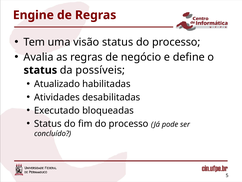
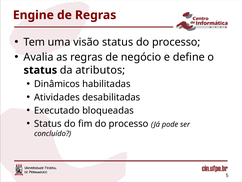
possíveis: possíveis -> atributos (100, 70)
Atualizado: Atualizado -> Dinâmicos (57, 84)
